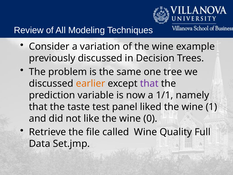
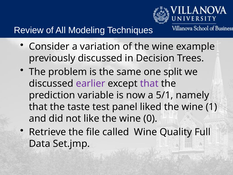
tree: tree -> split (173, 72)
earlier colour: orange -> purple (91, 83)
1/1: 1/1 -> 5/1 (165, 95)
